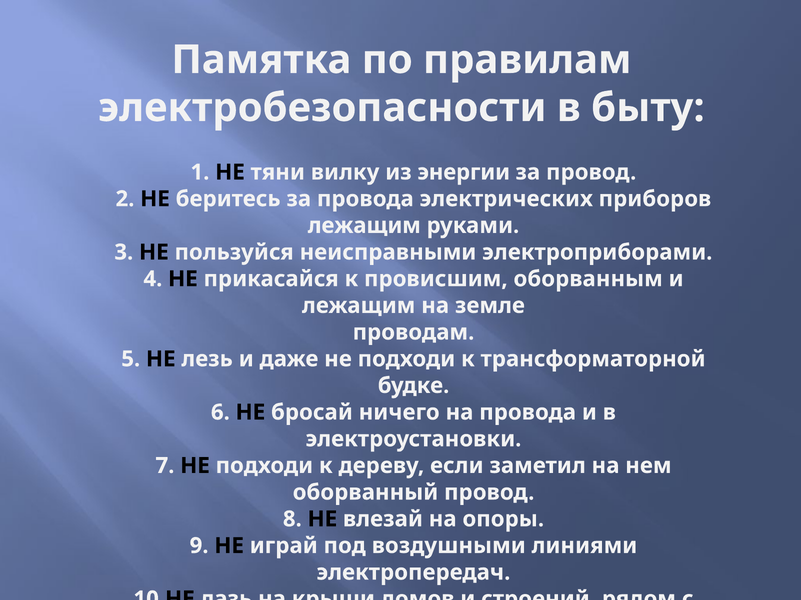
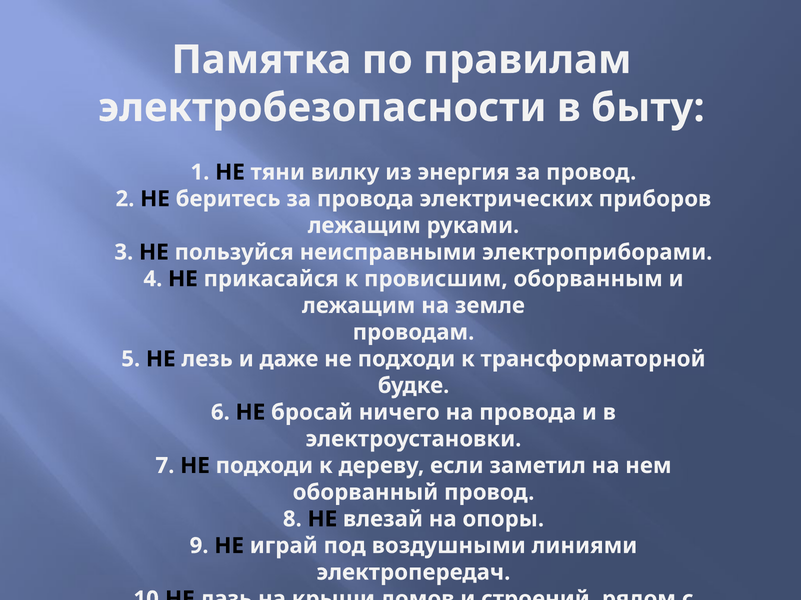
энергии: энергии -> энергия (464, 172)
